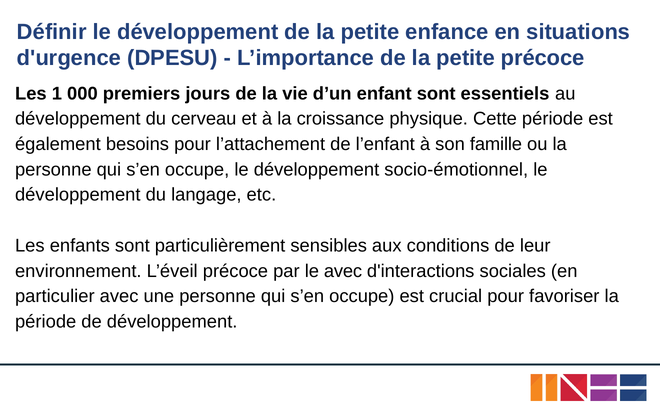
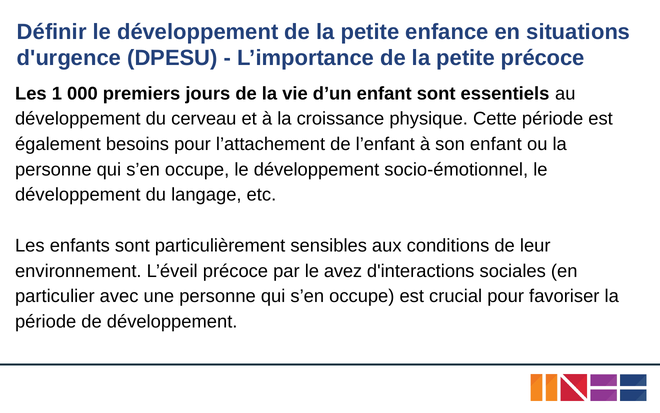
son famille: famille -> enfant (496, 144)
le avec: avec -> avez (343, 271)
